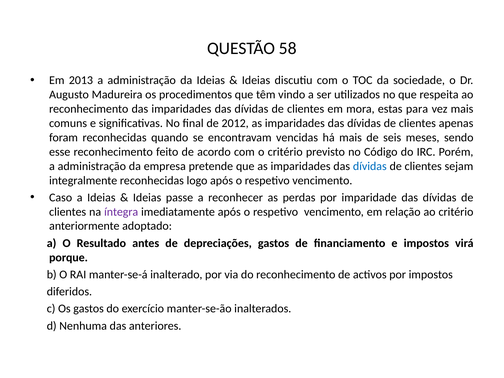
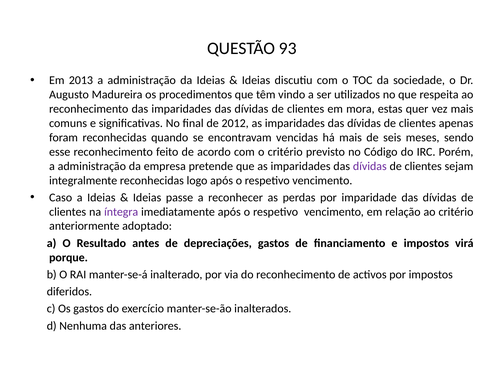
58: 58 -> 93 (288, 48)
para: para -> quer (417, 109)
dívidas colour: blue -> purple (370, 166)
